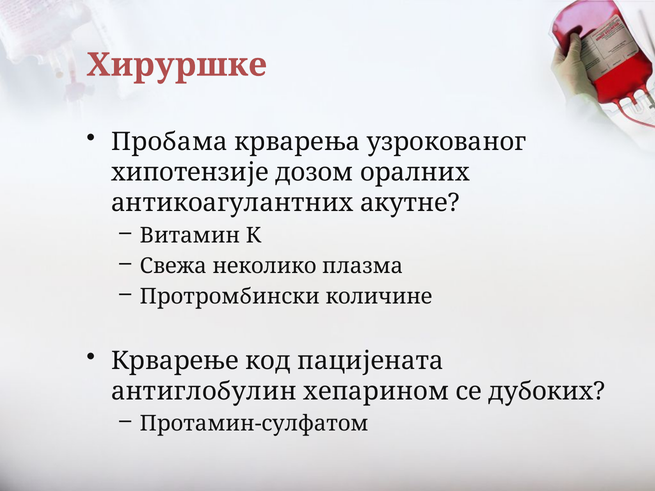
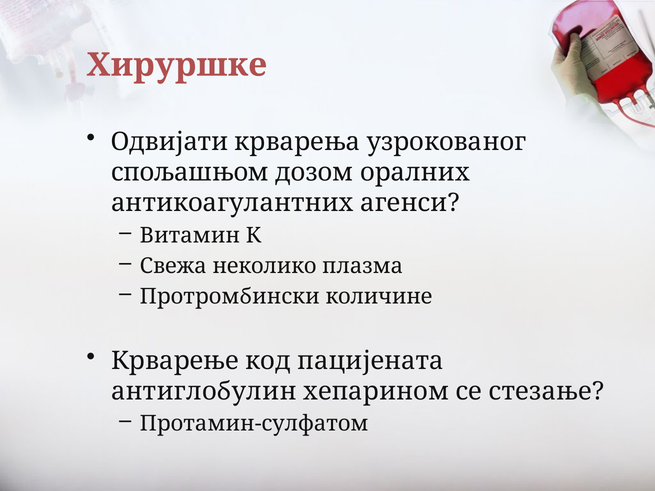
Пробама: Пробама -> Одвијати (170, 142)
хипотензије: хипотензије -> спољашњом (190, 173)
акутне: акутне -> агенси (410, 203)
дубоких: дубоких -> стезање (546, 391)
